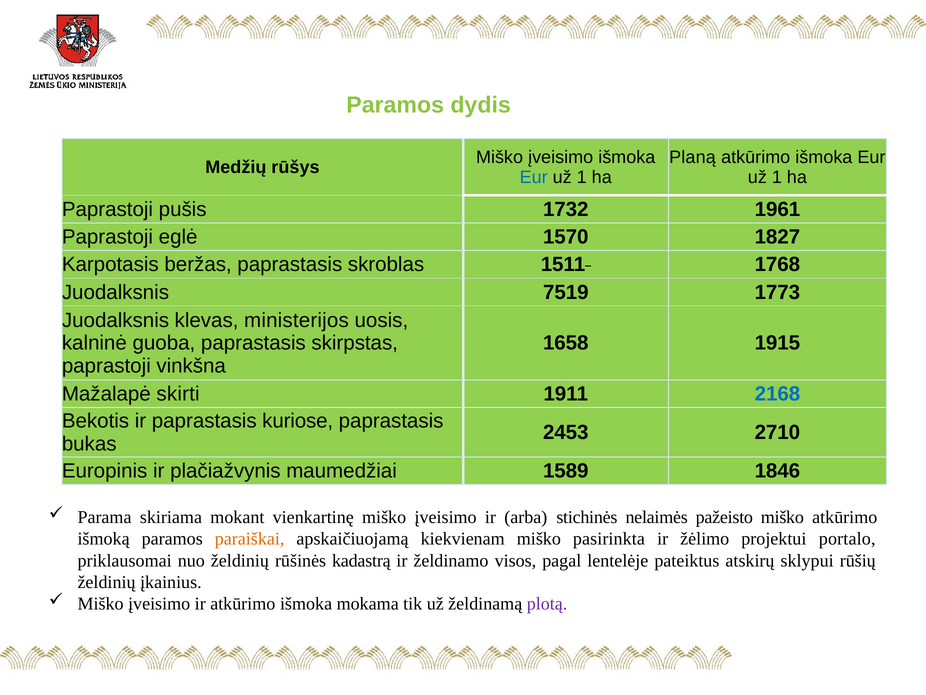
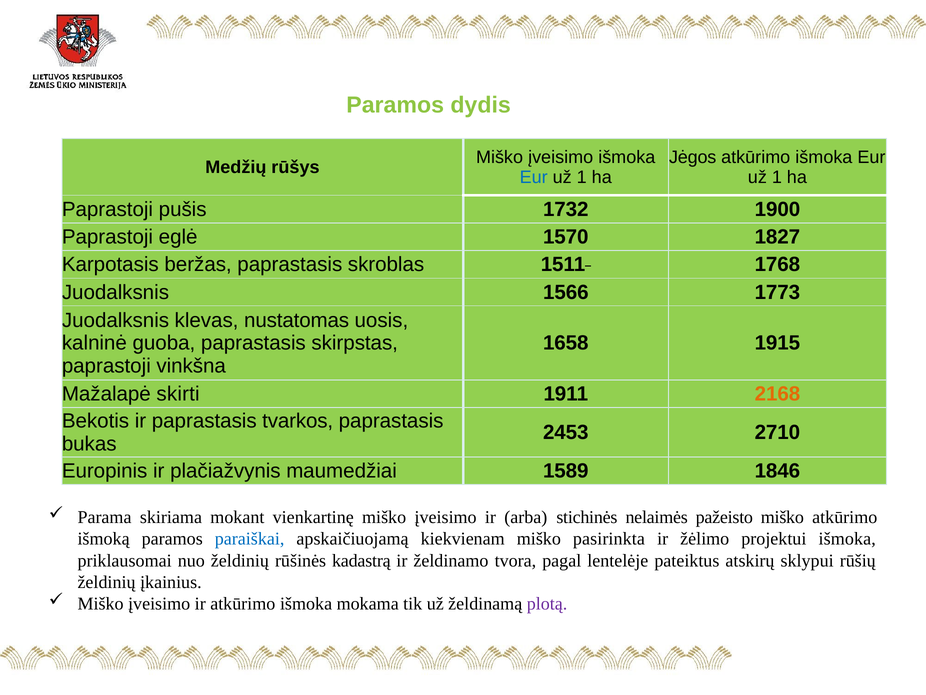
Planą: Planą -> Jėgos (693, 157)
1961: 1961 -> 1900 (777, 209)
7519: 7519 -> 1566 (566, 292)
ministerijos: ministerijos -> nustatomas (297, 320)
2168 colour: blue -> orange (777, 394)
kuriose: kuriose -> tvarkos (298, 421)
paraiškai colour: orange -> blue (250, 539)
projektui portalo: portalo -> išmoka (847, 539)
visos: visos -> tvora (515, 560)
